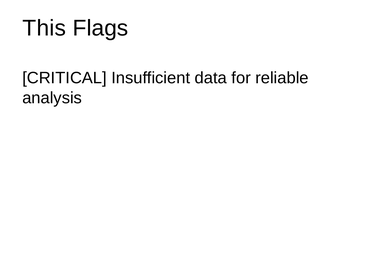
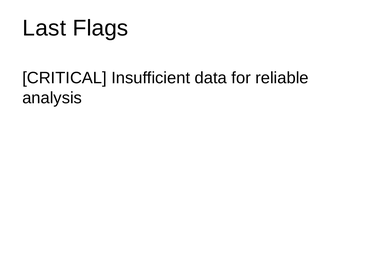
This: This -> Last (44, 28)
